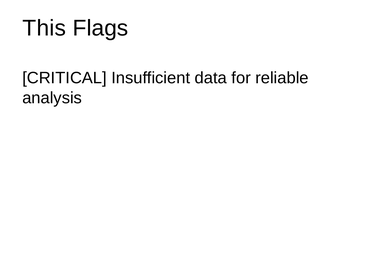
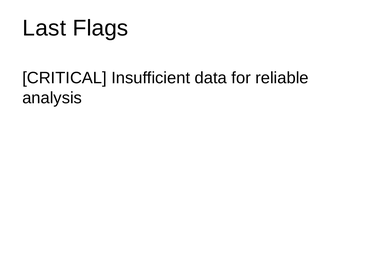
This: This -> Last (44, 28)
